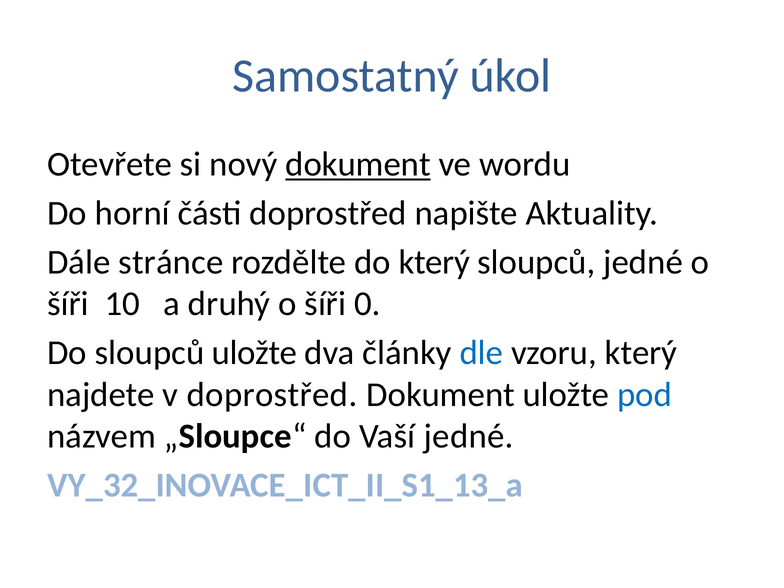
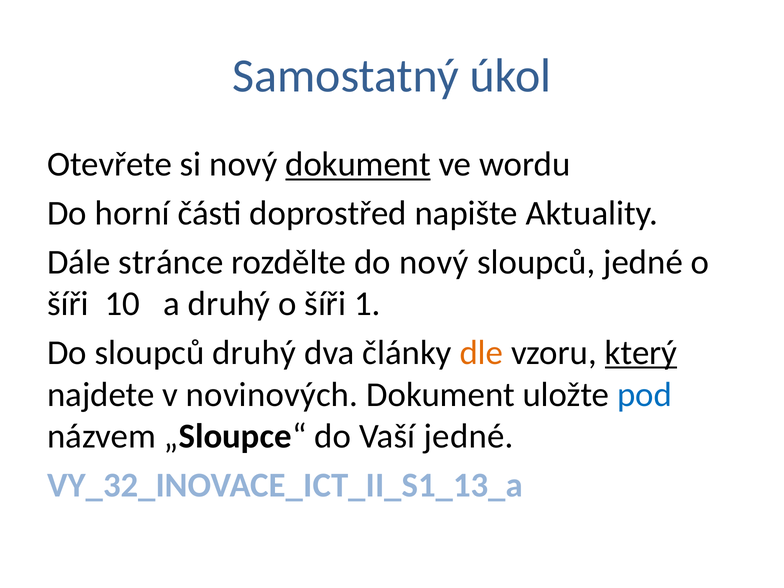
do který: který -> nový (434, 262)
0: 0 -> 1 (367, 304)
sloupců uložte: uložte -> druhý (254, 353)
dle colour: blue -> orange (481, 353)
který underline: none -> present (641, 353)
v doprostřed: doprostřed -> novinových (272, 395)
